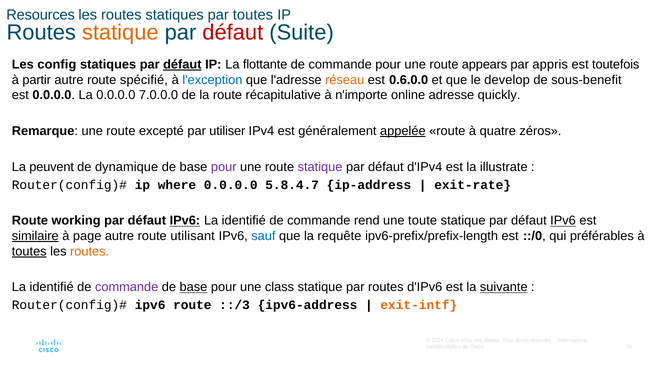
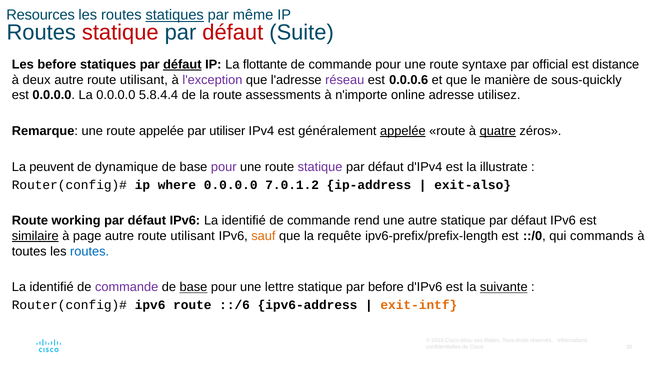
statiques underline: none -> present (175, 15)
par toutes: toutes -> même (253, 15)
statique colour: orange -> red (120, 32)
Les config: config -> before (57, 64)
appears: appears -> syntaxe (484, 64)
appris: appris -> official (550, 64)
toutefois: toutefois -> distance (616, 64)
partir: partir -> deux (37, 80)
spécifié: spécifié -> utilisant (144, 80)
l'exception colour: blue -> purple (212, 80)
réseau colour: orange -> purple (345, 80)
0.6.0.0: 0.6.0.0 -> 0.0.0.6 (409, 80)
develop: develop -> manière (507, 80)
sous-benefit: sous-benefit -> sous-quickly (586, 80)
7.0.0.0: 7.0.0.0 -> 5.8.4.4 (158, 95)
récapitulative: récapitulative -> assessments (283, 95)
quickly: quickly -> utilisez (499, 95)
route excepté: excepté -> appelée (161, 131)
quatre underline: none -> present (498, 131)
5.8.4.7: 5.8.4.7 -> 7.0.1.2 (292, 185)
exit-rate: exit-rate -> exit-also (473, 185)
IPv6 underline: present -> none (185, 220)
une toute: toute -> autre (423, 220)
IPv6 underline: present -> none (563, 220)
sauf colour: blue -> orange (263, 236)
préférables: préférables -> commands (602, 236)
toutes underline: present -> none (29, 251)
routes colour: orange -> blue (90, 251)
class: class -> lettre (279, 287)
par routes: routes -> before (386, 287)
::/3: ::/3 -> ::/6 (235, 305)
